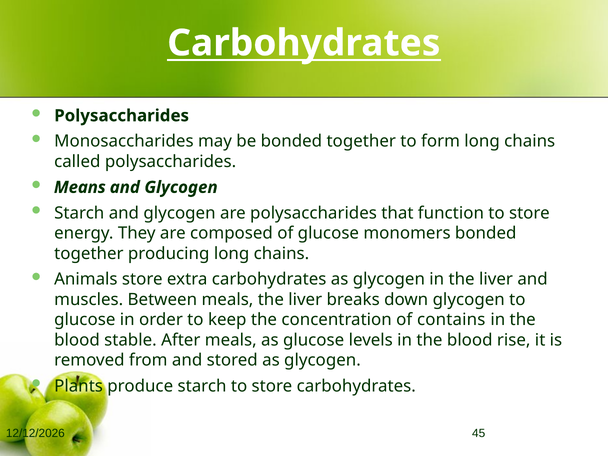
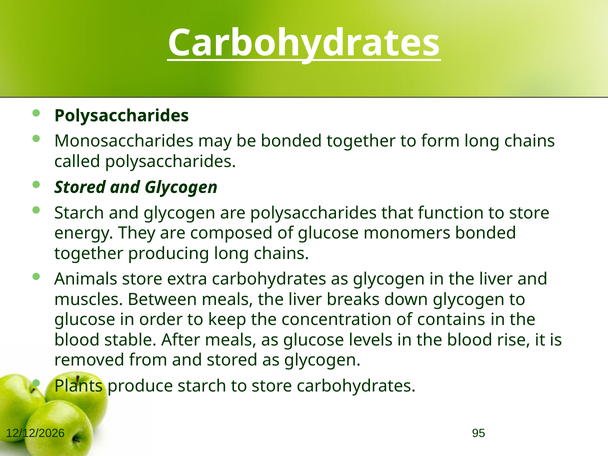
Means: Means -> Stored (80, 187)
45: 45 -> 95 (479, 434)
